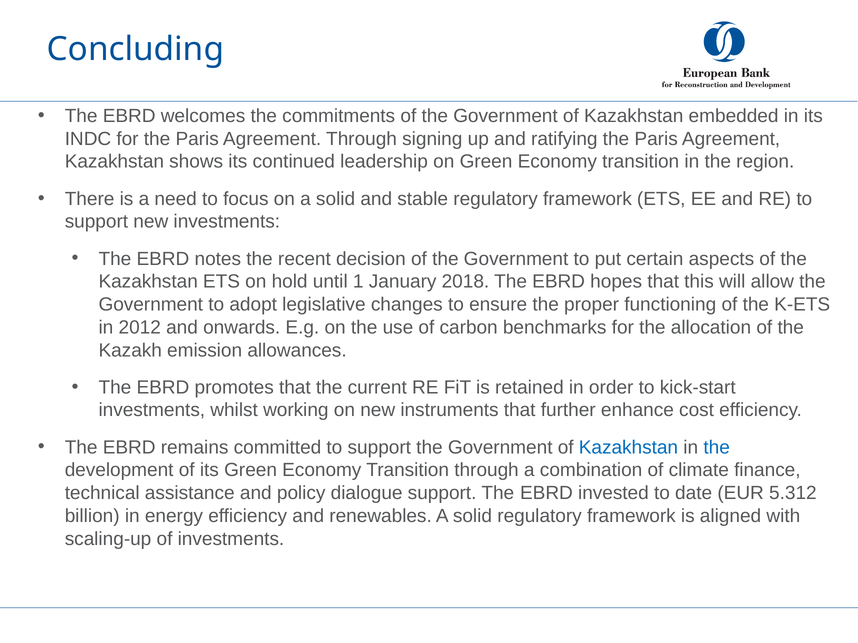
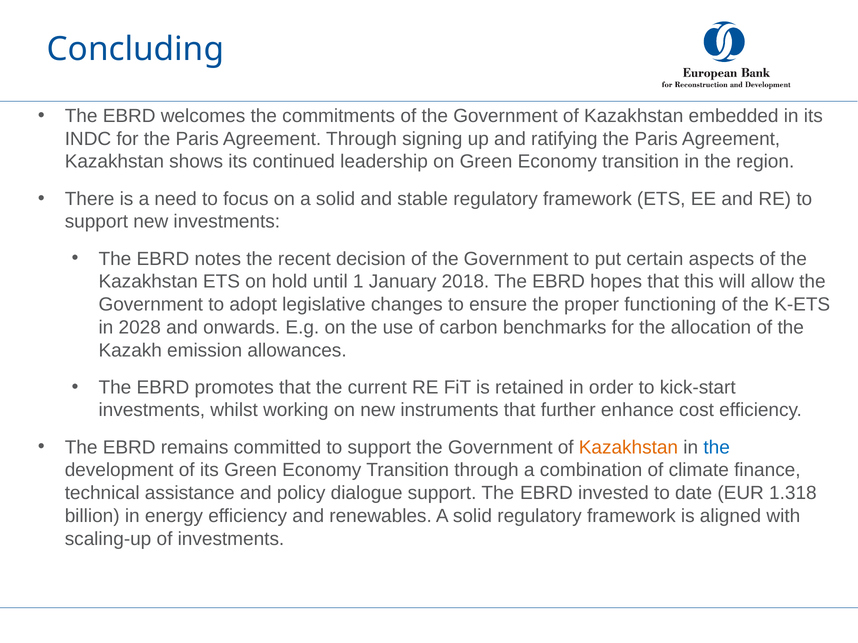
2012: 2012 -> 2028 (140, 328)
Kazakhstan colour: blue -> orange (628, 448)
5.312: 5.312 -> 1.318 (793, 493)
